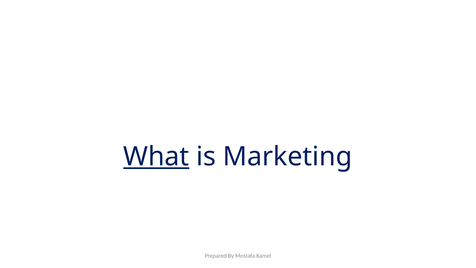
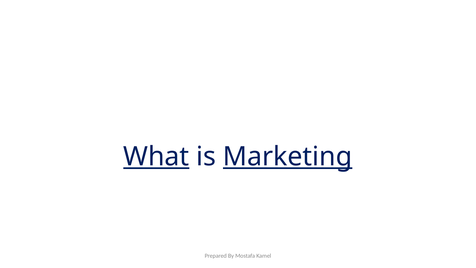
Marketing underline: none -> present (288, 156)
